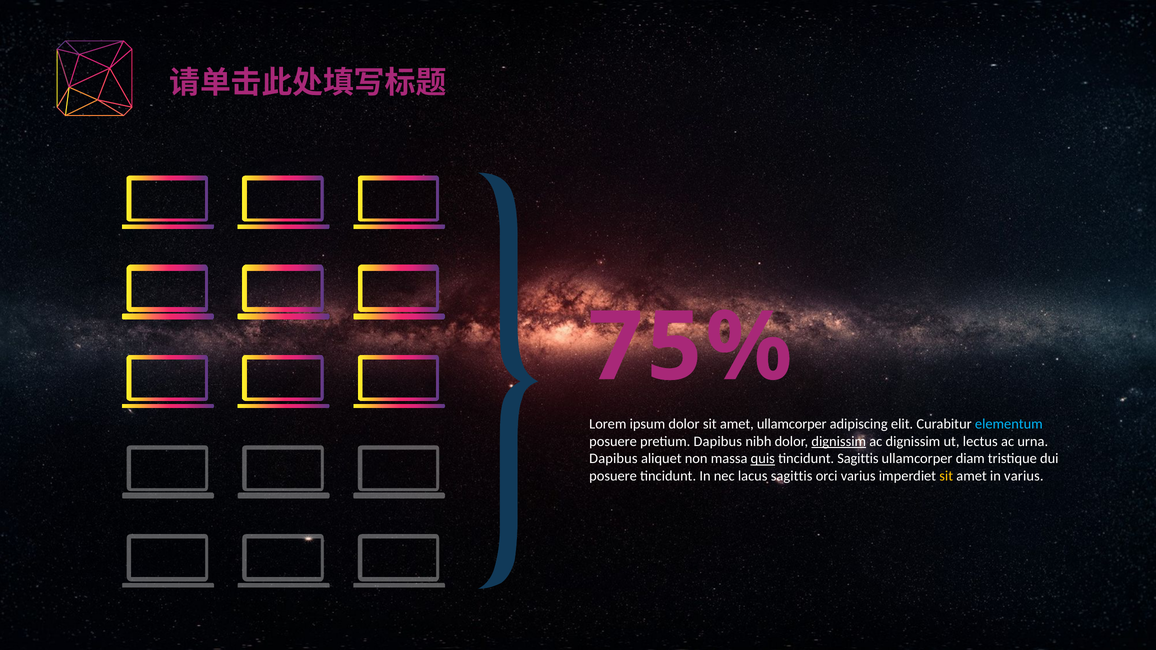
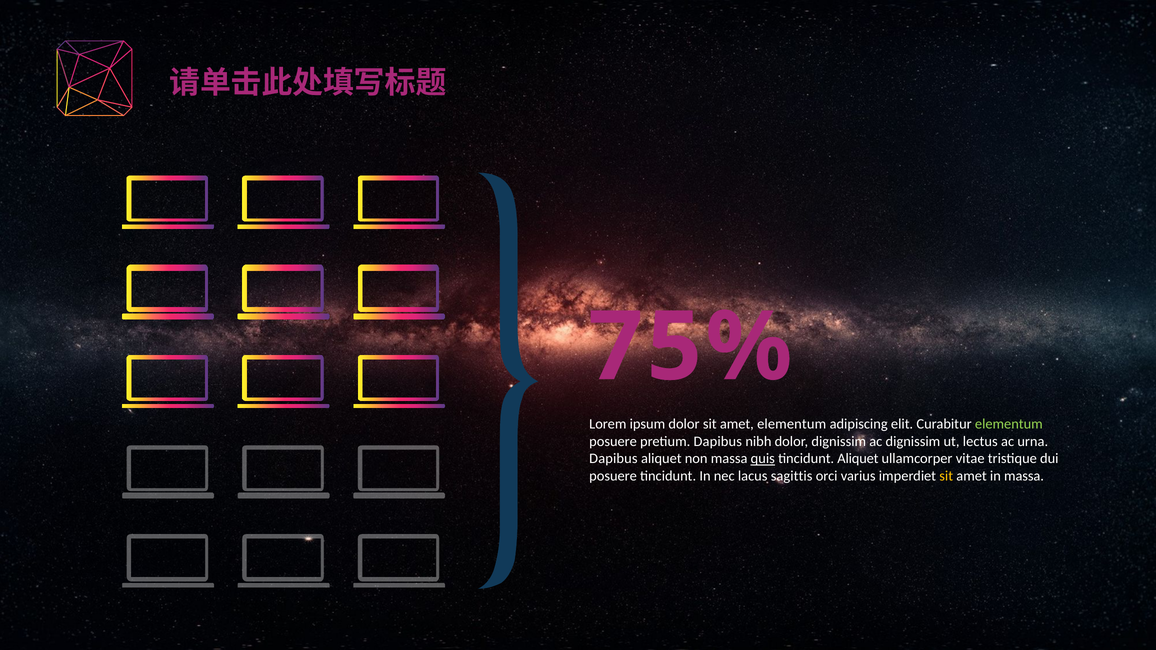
ullamcorper: ullamcorper -> elementum (792, 424)
elementum colour: light blue -> light green (1009, 424)
dignissim underline: present -> none (839, 442)
tincidunt Sagittis: Sagittis -> Aliquet (858, 459)
diam: diam -> vitae (970, 459)
in varius: varius -> massa (1024, 476)
